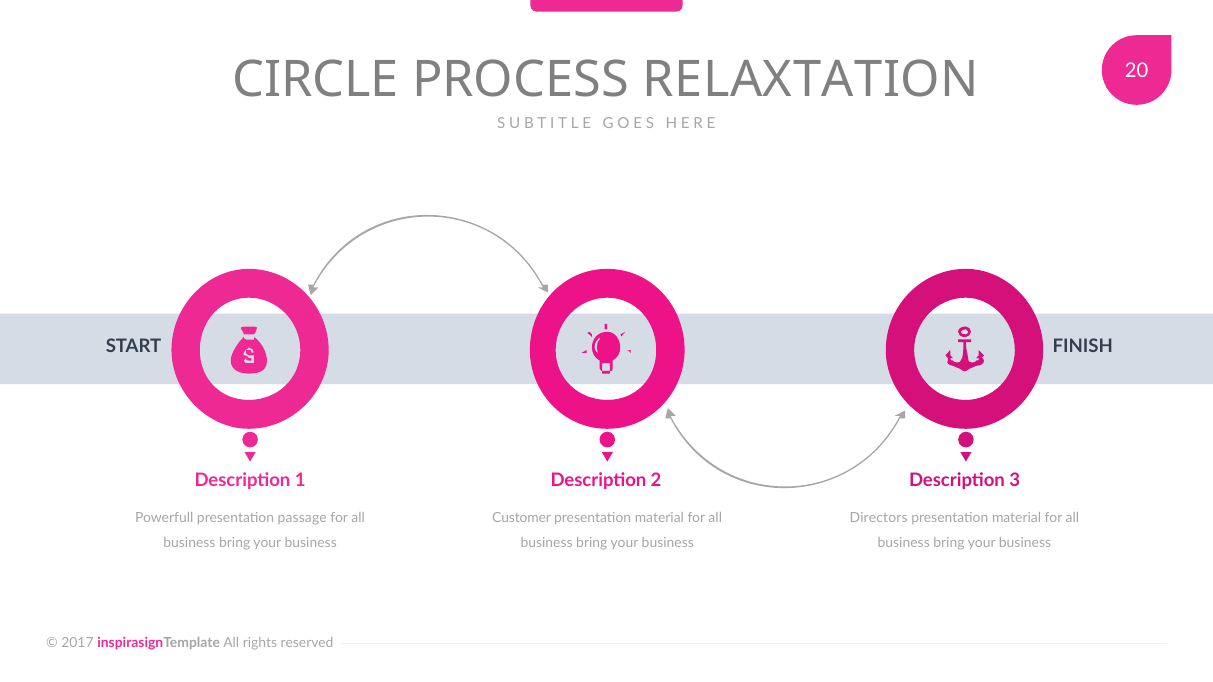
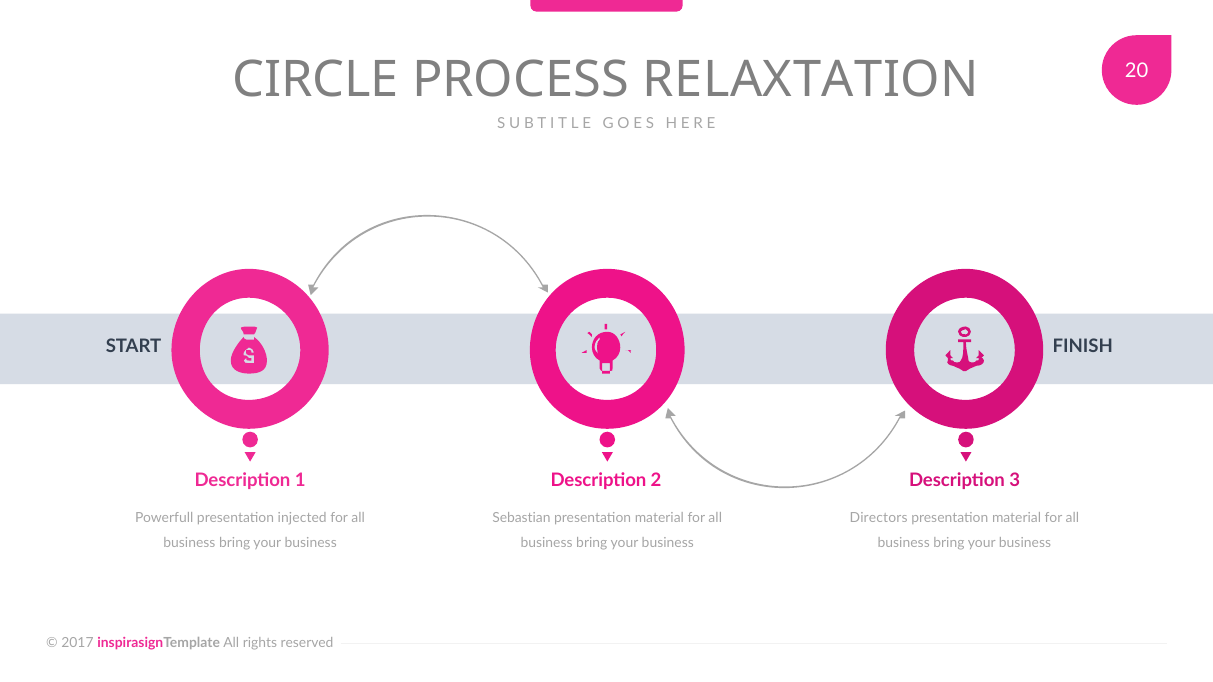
passage: passage -> injected (302, 518)
Customer: Customer -> Sebastian (521, 518)
